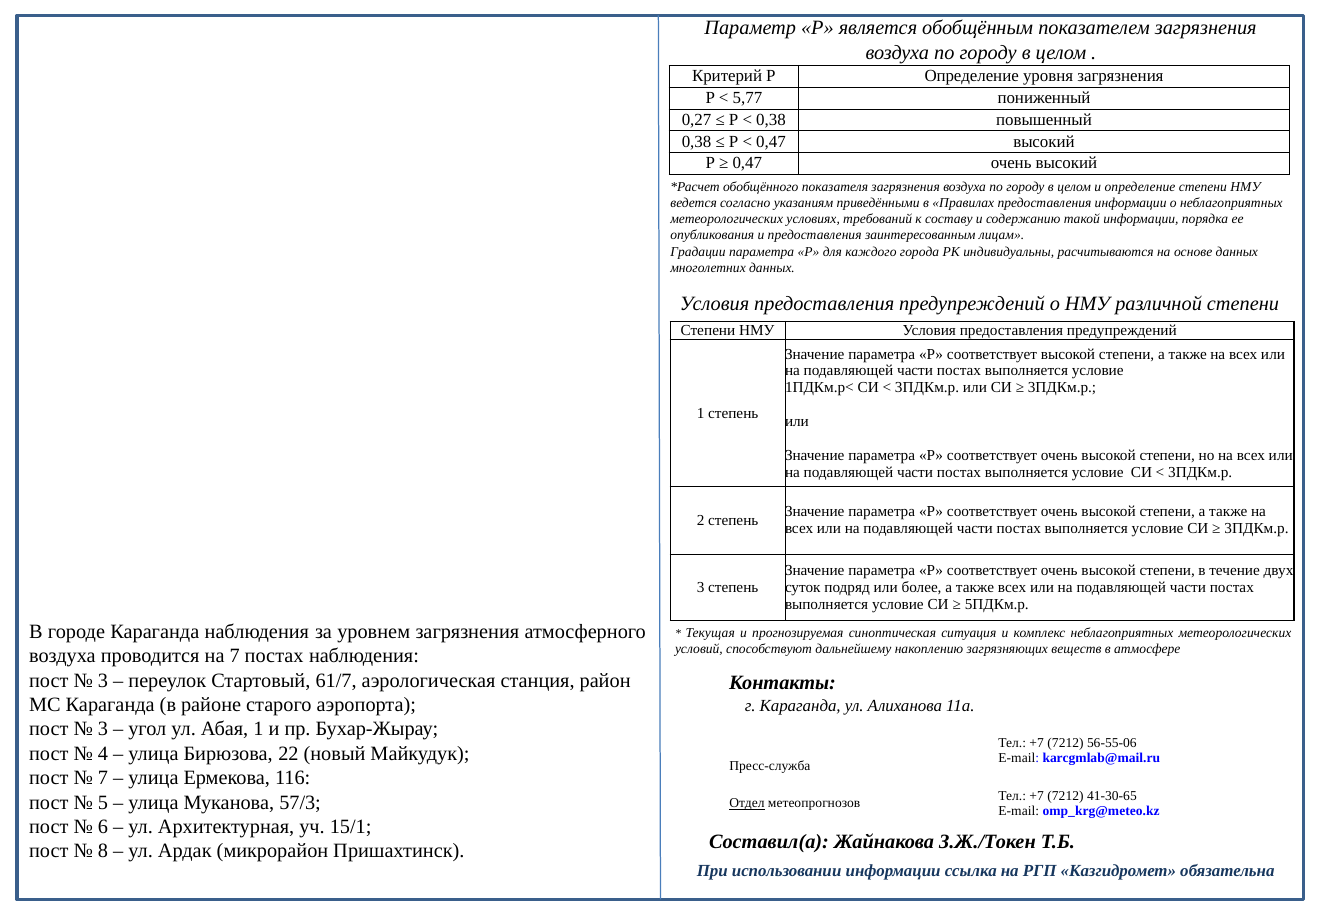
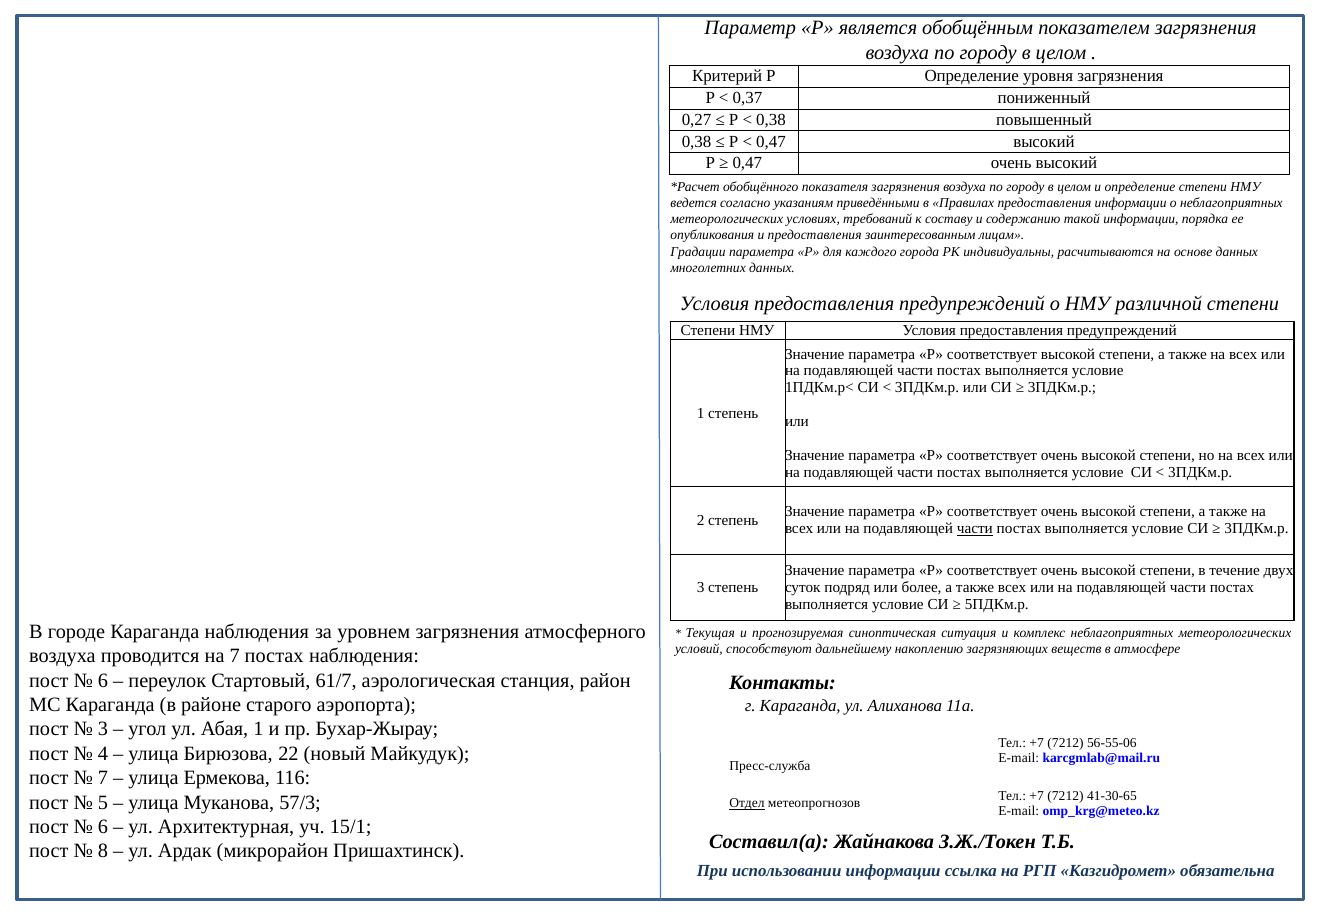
5,77: 5,77 -> 0,37 (748, 98)
части underline: none -> present (975, 529)
3: 3 -> 6 (103, 680)
